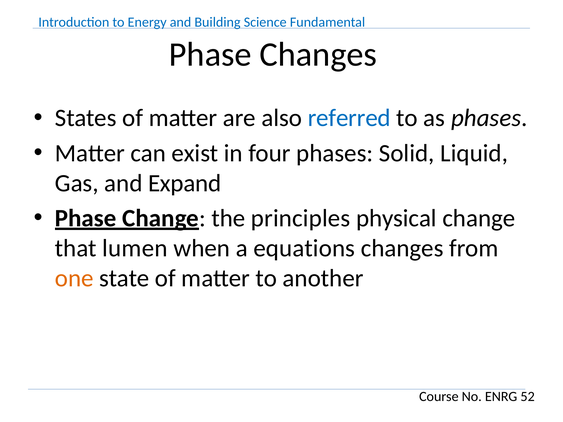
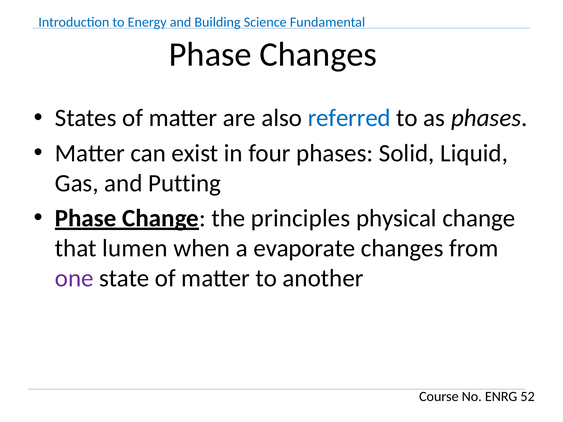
Expand: Expand -> Putting (185, 183)
equations: equations -> evaporate (304, 248)
one colour: orange -> purple (74, 278)
